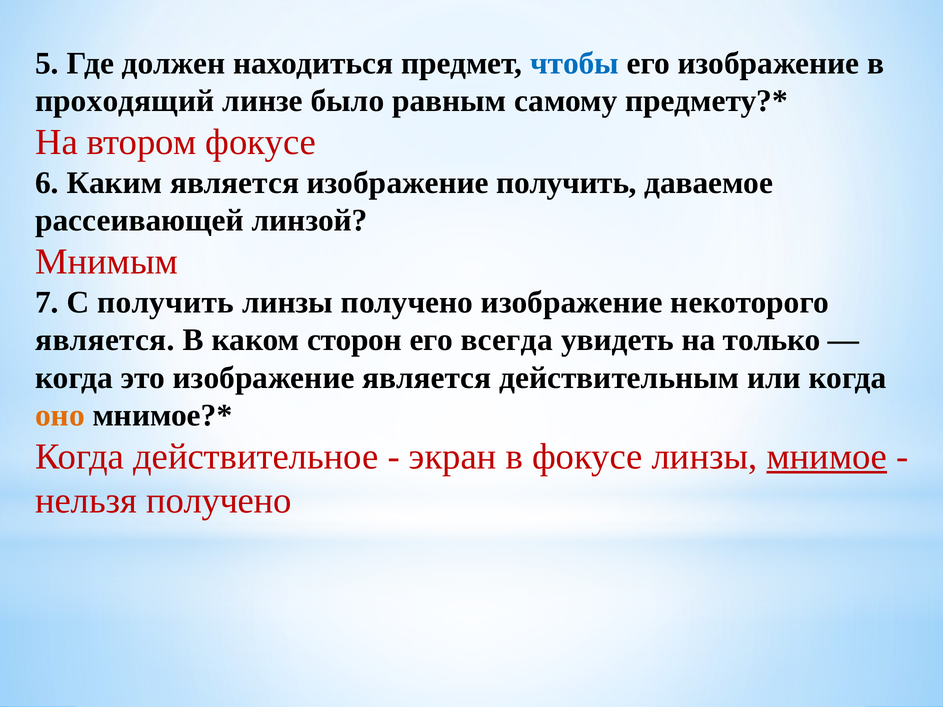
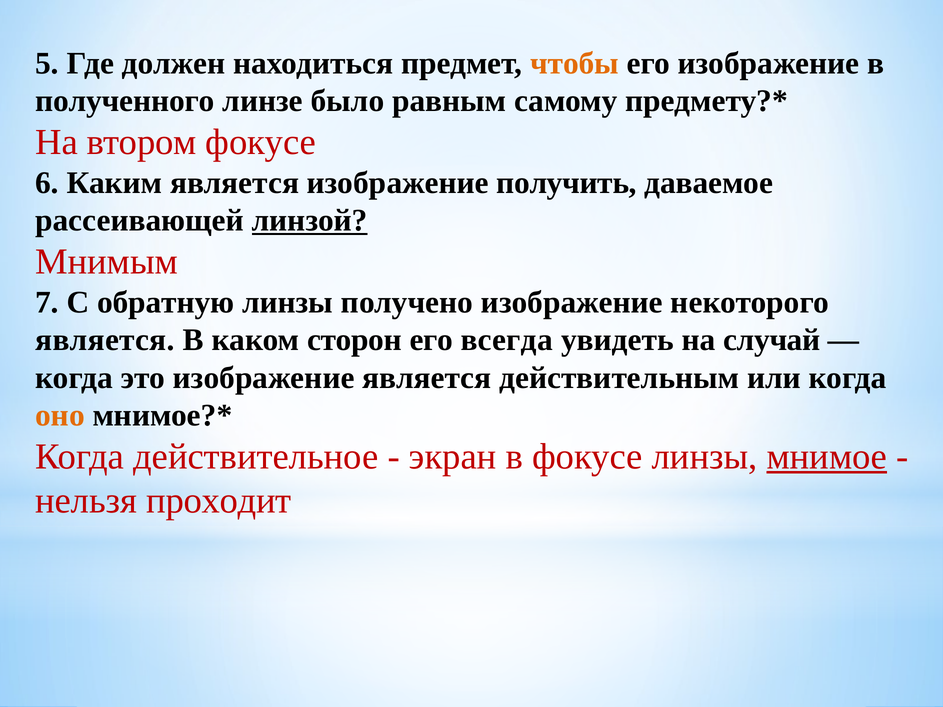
чтобы colour: blue -> orange (575, 63)
проходящий: проходящий -> полученного (125, 101)
линзой underline: none -> present (310, 221)
С получить: получить -> обратную (166, 302)
только: только -> случай (772, 340)
нельзя получено: получено -> проходит (219, 501)
